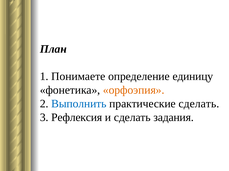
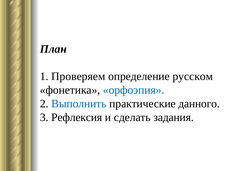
Понимаете: Понимаете -> Проверяем (78, 77)
единицу: единицу -> русском (193, 77)
орфоэпия colour: orange -> blue (134, 90)
практические сделать: сделать -> данного (199, 104)
